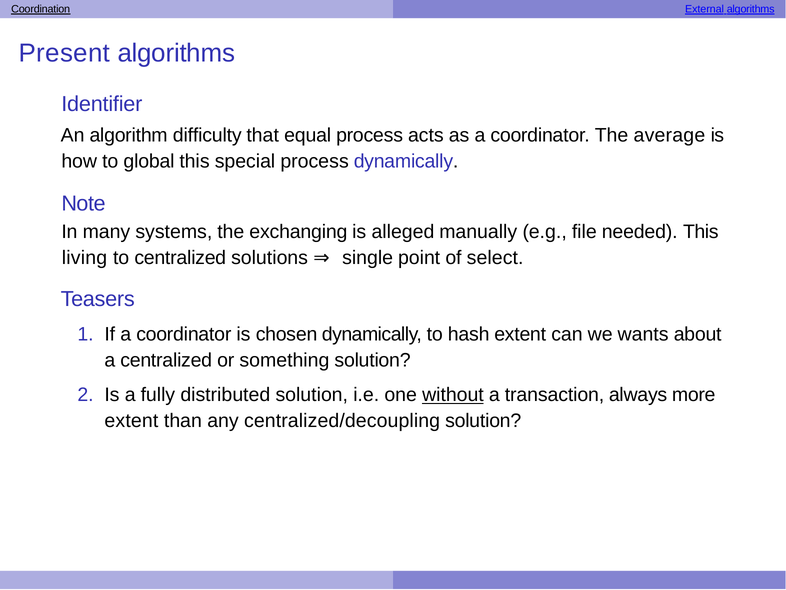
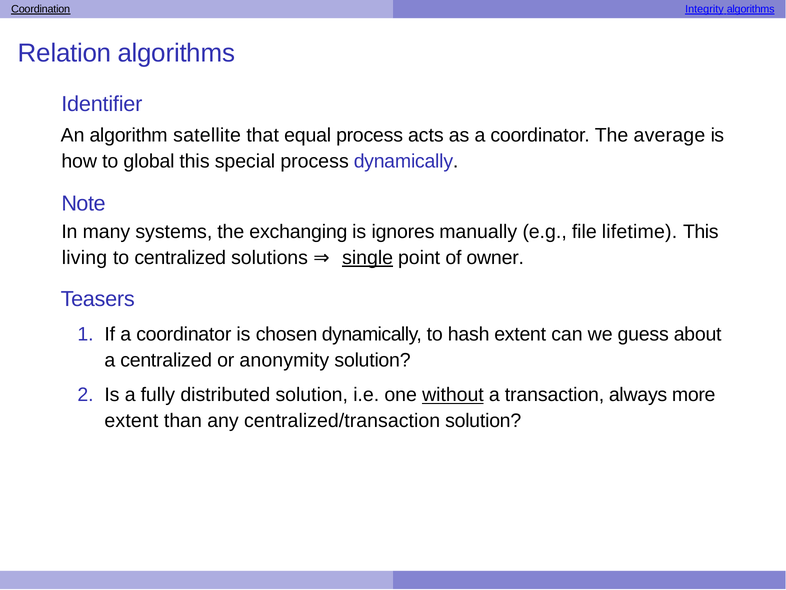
External: External -> Integrity (704, 9)
Present: Present -> Relation (65, 53)
difficulty: difficulty -> satellite (207, 135)
alleged: alleged -> ignores (403, 232)
needed: needed -> lifetime (639, 232)
single underline: none -> present (368, 258)
select: select -> owner (495, 258)
wants: wants -> guess (643, 334)
something: something -> anonymity (284, 360)
centralized/decoupling: centralized/decoupling -> centralized/transaction (342, 421)
